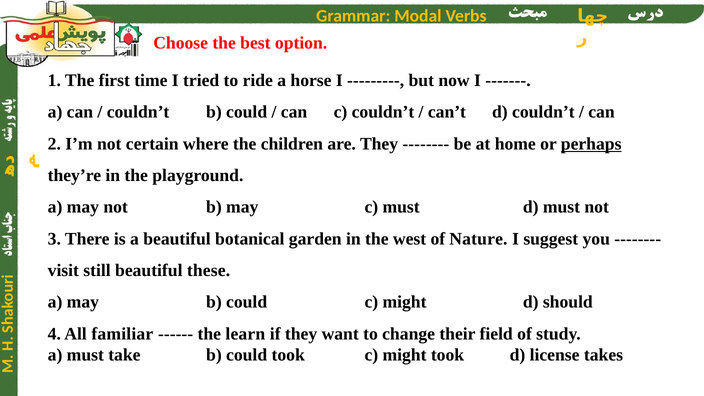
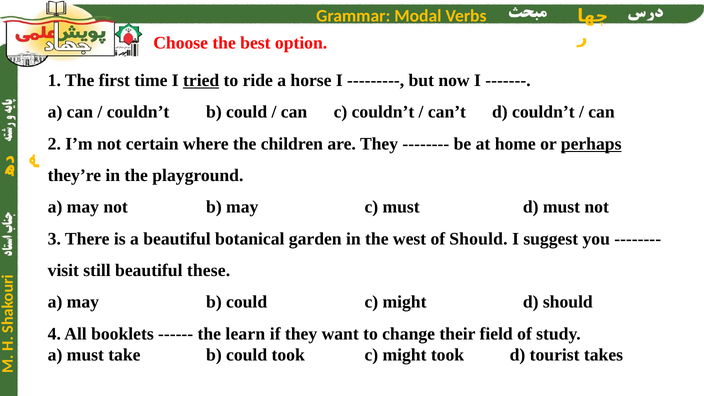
tried underline: none -> present (201, 80)
of Nature: Nature -> Should (478, 239)
familiar: familiar -> booklets (122, 334)
license: license -> tourist (555, 355)
